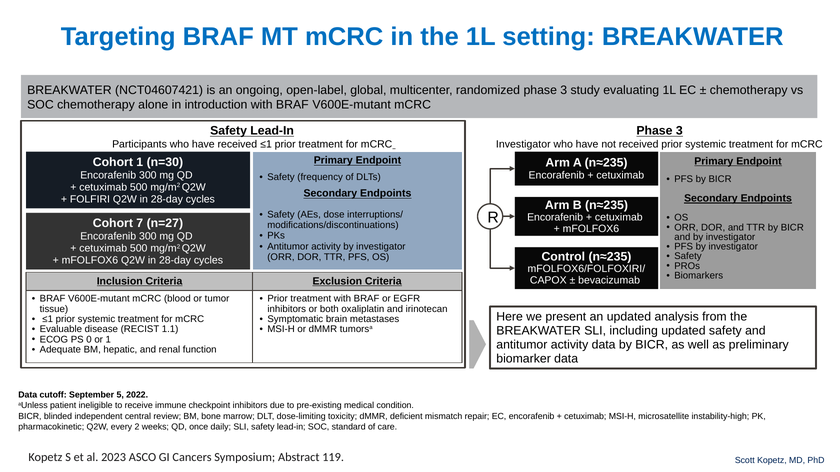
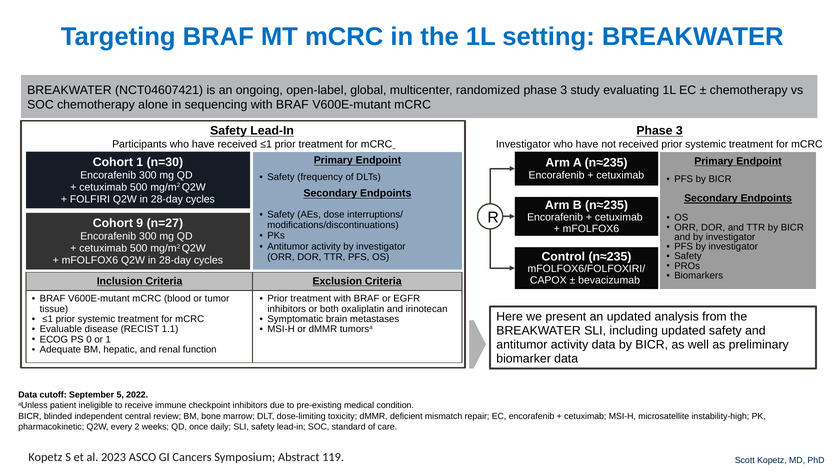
introduction: introduction -> sequencing (216, 105)
7: 7 -> 9 (140, 224)
